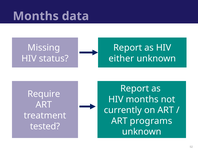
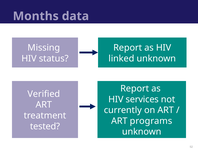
either: either -> linked (121, 59)
Require: Require -> Verified (44, 94)
HIV months: months -> services (142, 99)
